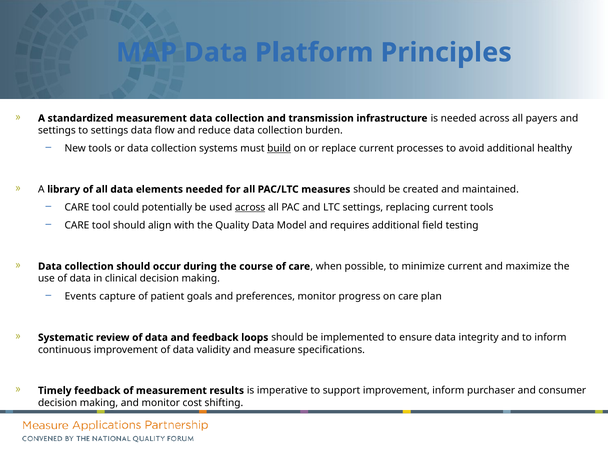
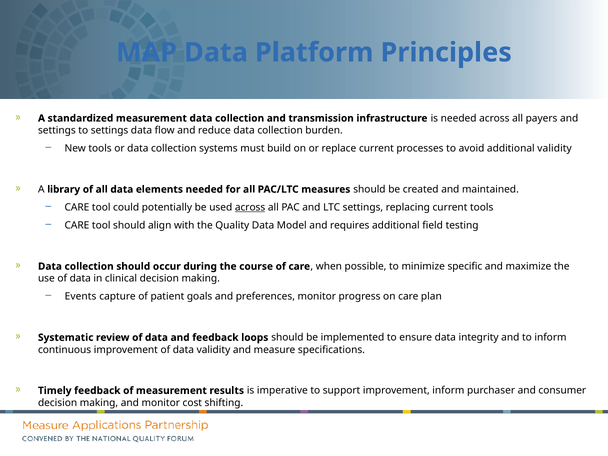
build underline: present -> none (279, 148)
additional healthy: healthy -> validity (555, 148)
minimize current: current -> specific (465, 266)
